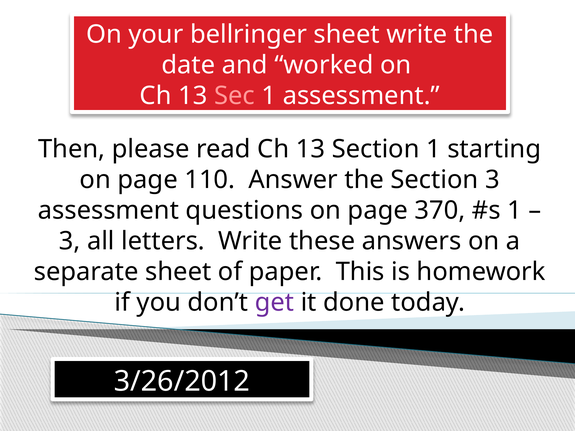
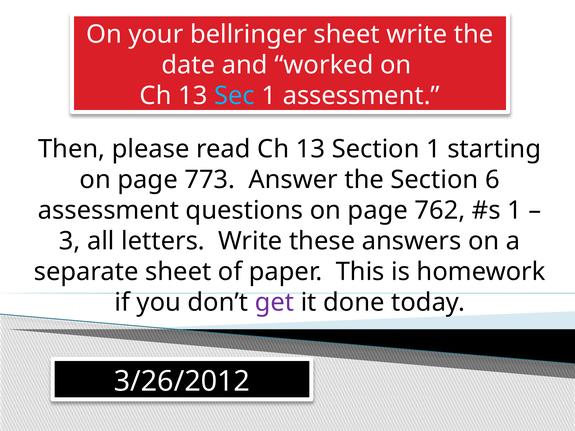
Sec colour: pink -> light blue (234, 96)
110: 110 -> 773 (210, 180)
Section 3: 3 -> 6 (492, 180)
370: 370 -> 762 (440, 211)
